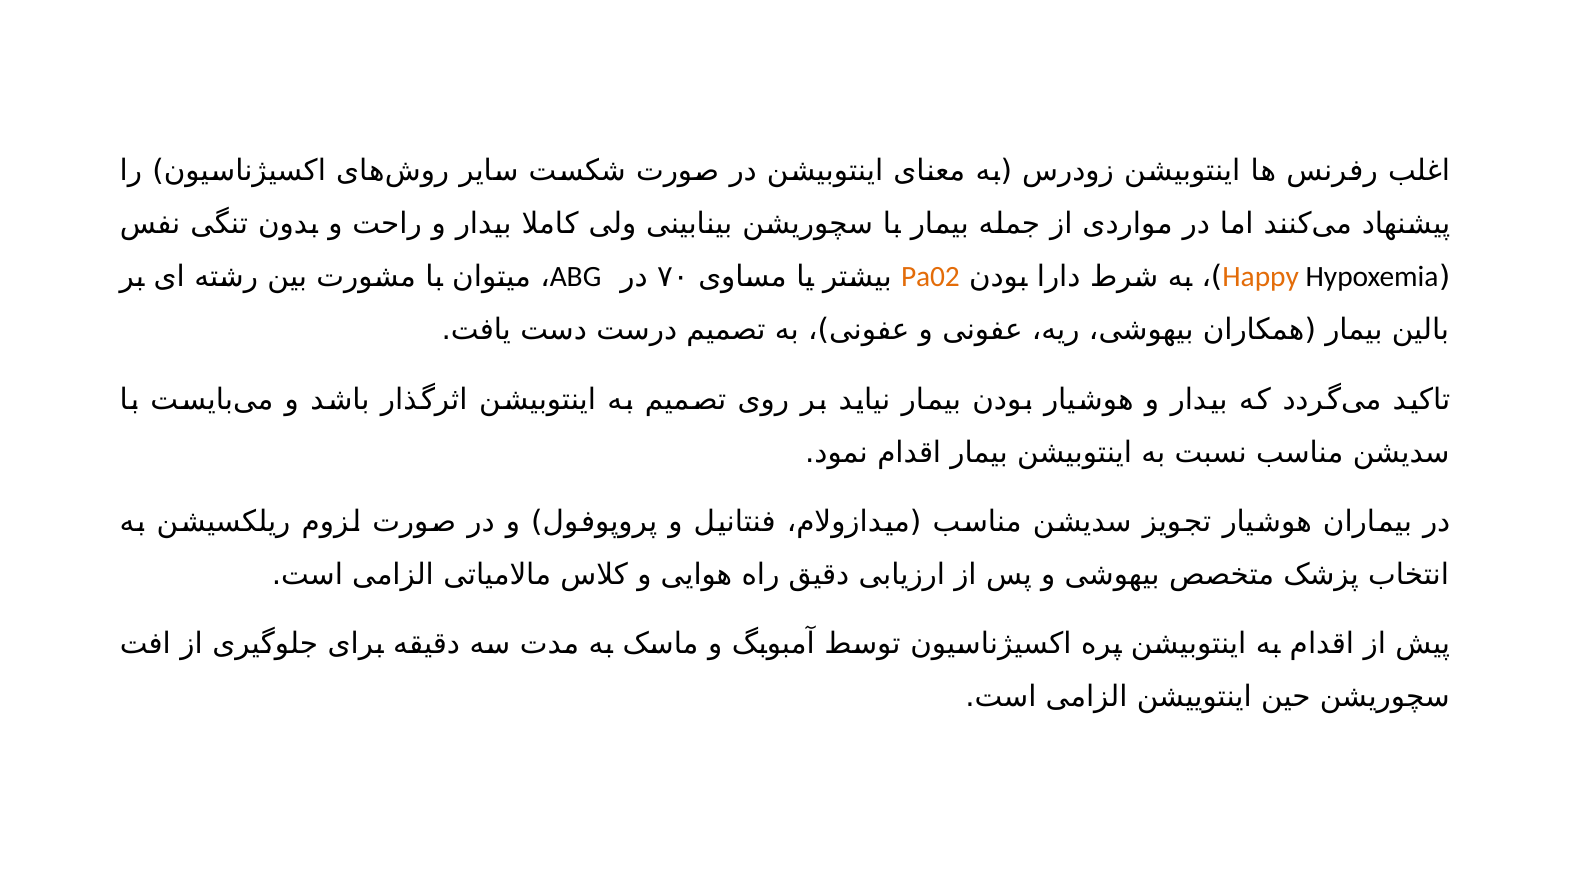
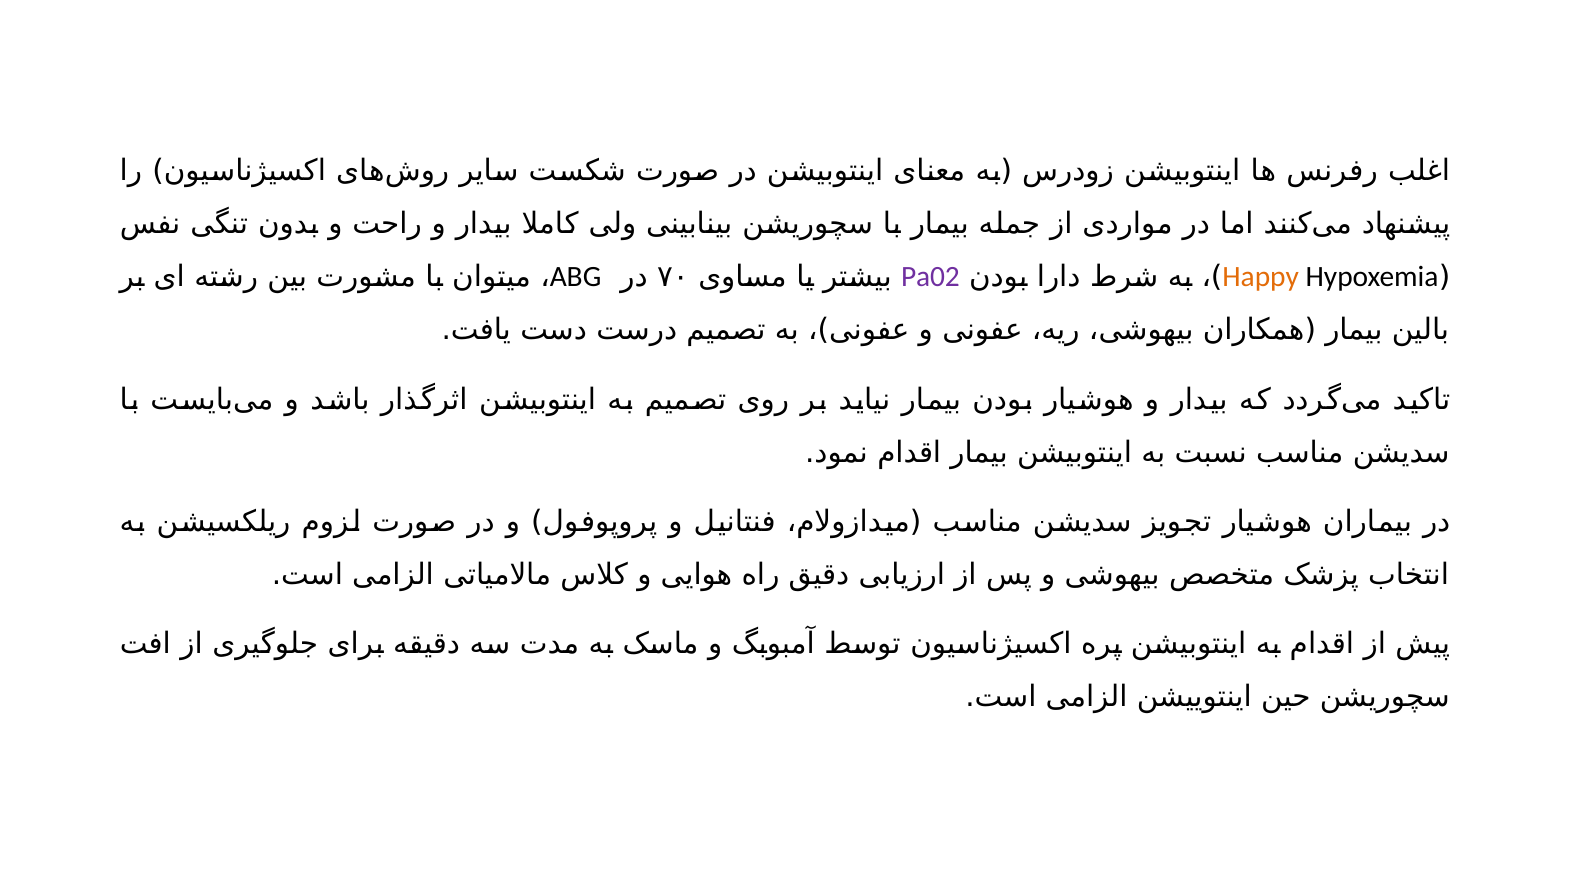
Pa02 colour: orange -> purple (930, 277)
